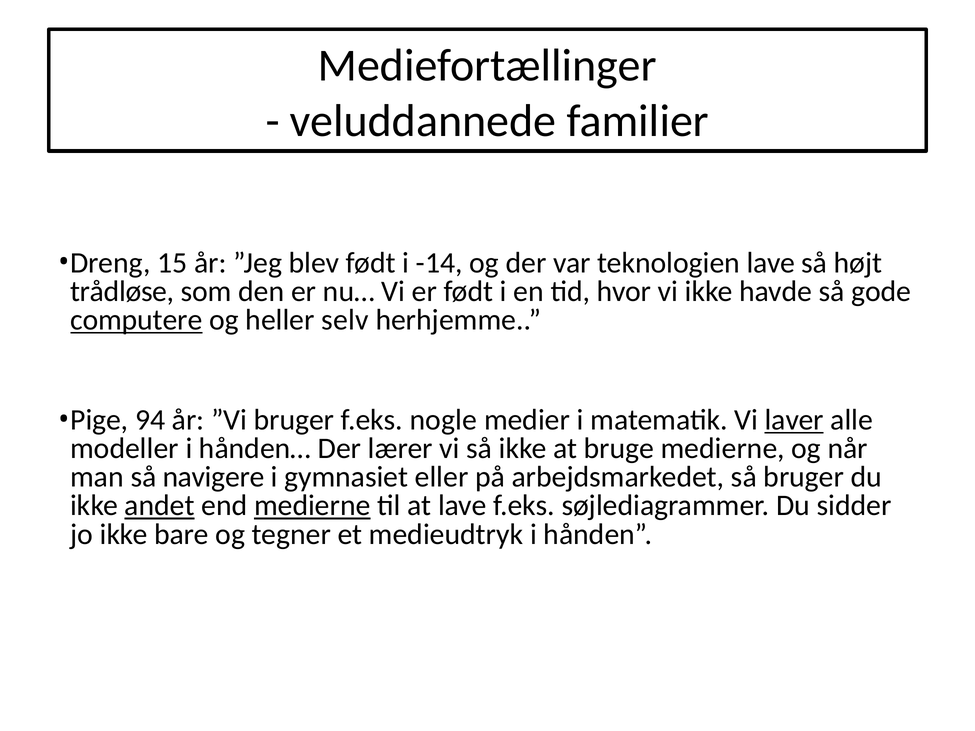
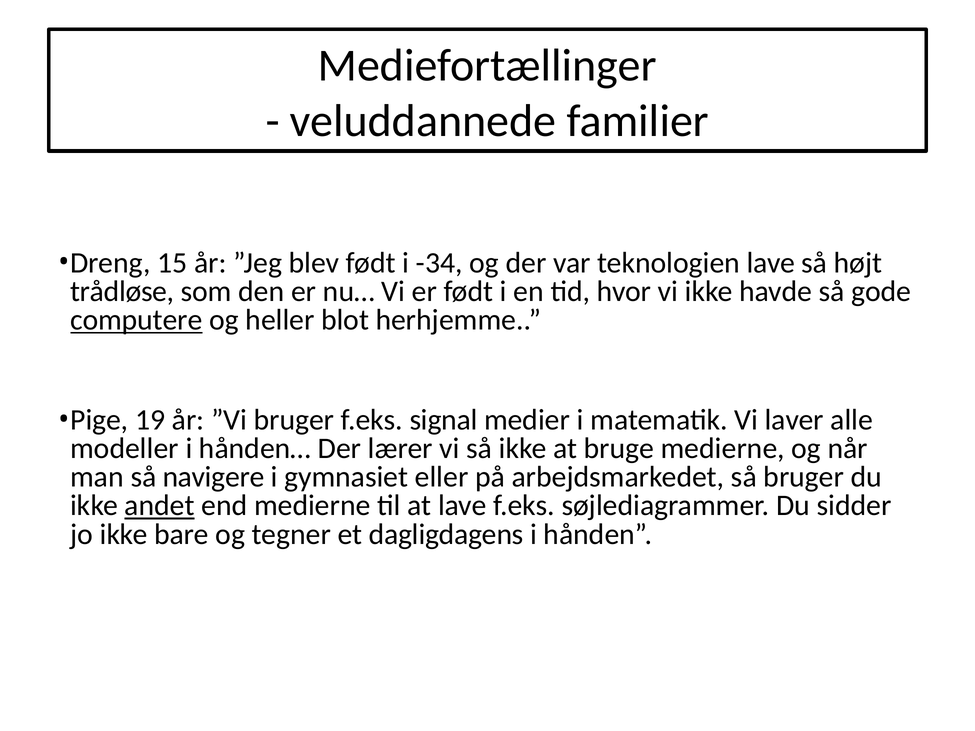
-14: -14 -> -34 (439, 263)
selv: selv -> blot (345, 320)
94: 94 -> 19 (150, 420)
nogle: nogle -> signal (444, 420)
laver underline: present -> none (794, 420)
medierne underline: present -> none (312, 506)
medieudtryk: medieudtryk -> dagligdagens (446, 534)
